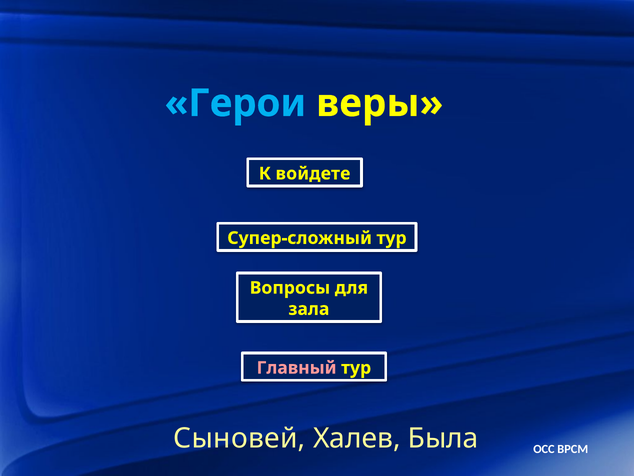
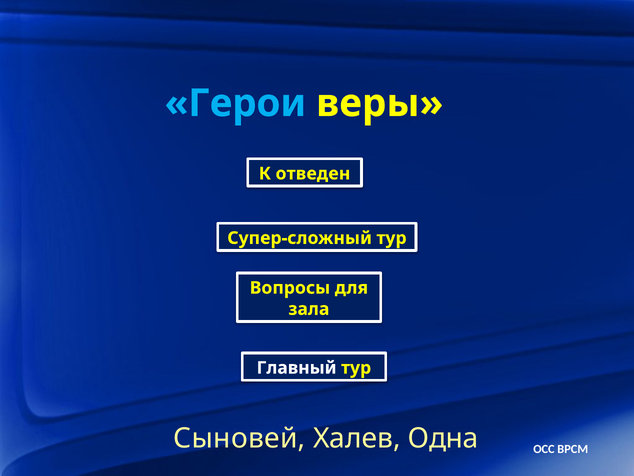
войдете: войдете -> отведен (313, 173)
Главный colour: pink -> white (297, 368)
Была: Была -> Одна (443, 438)
